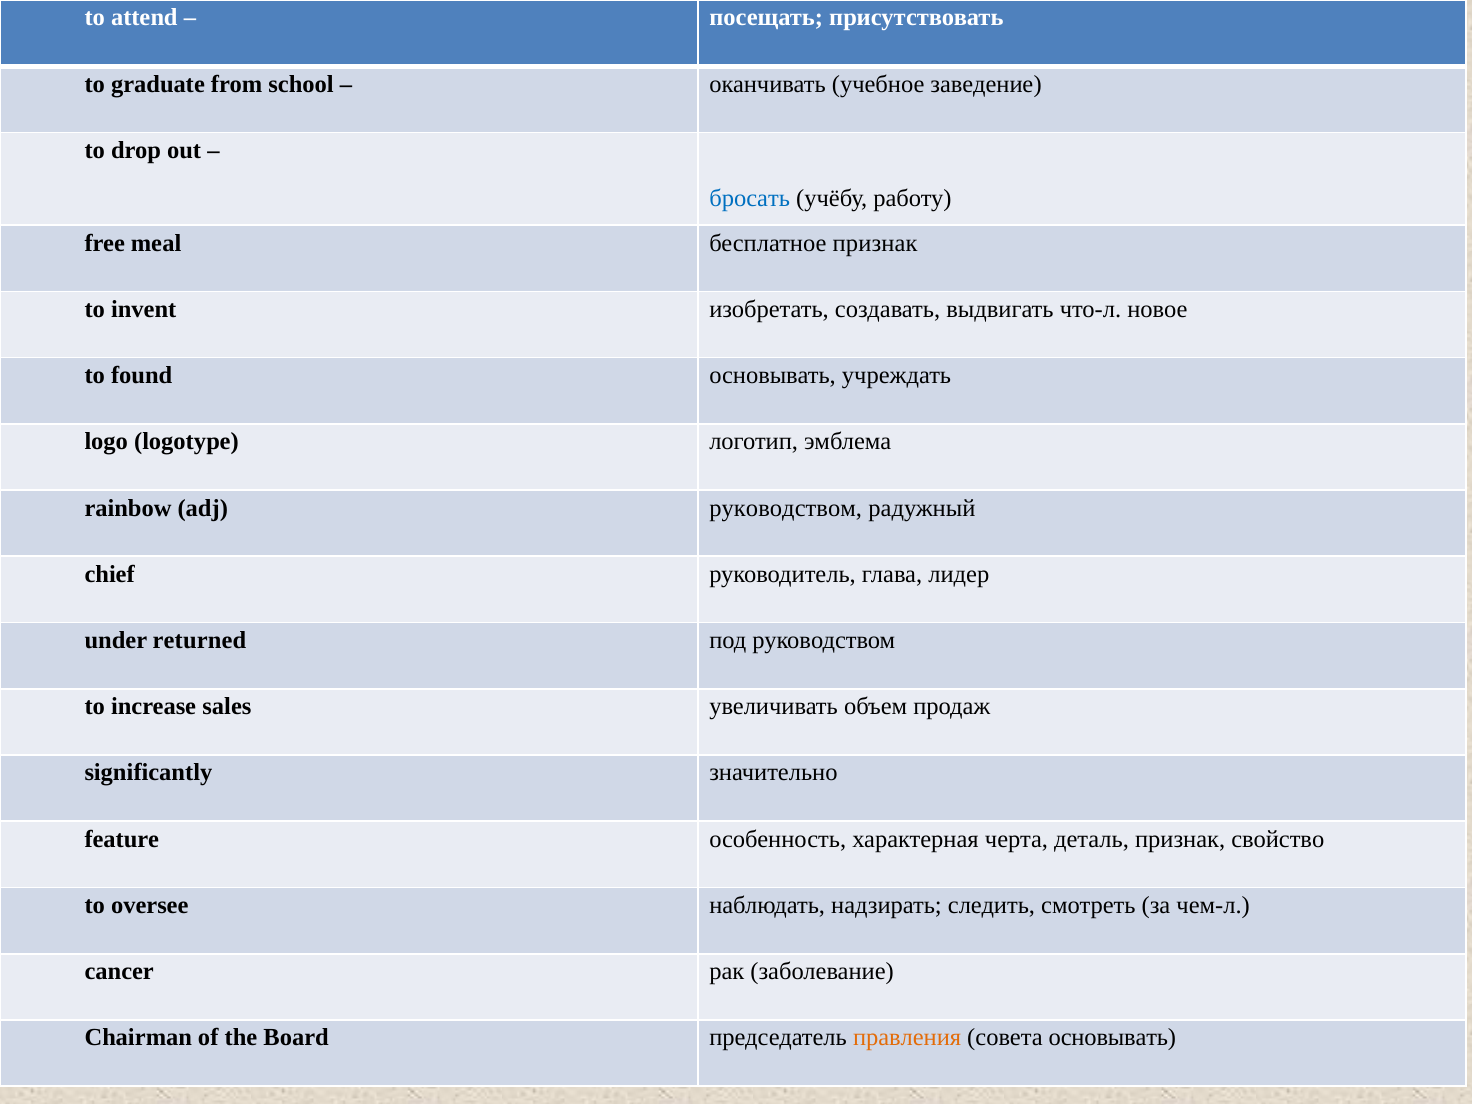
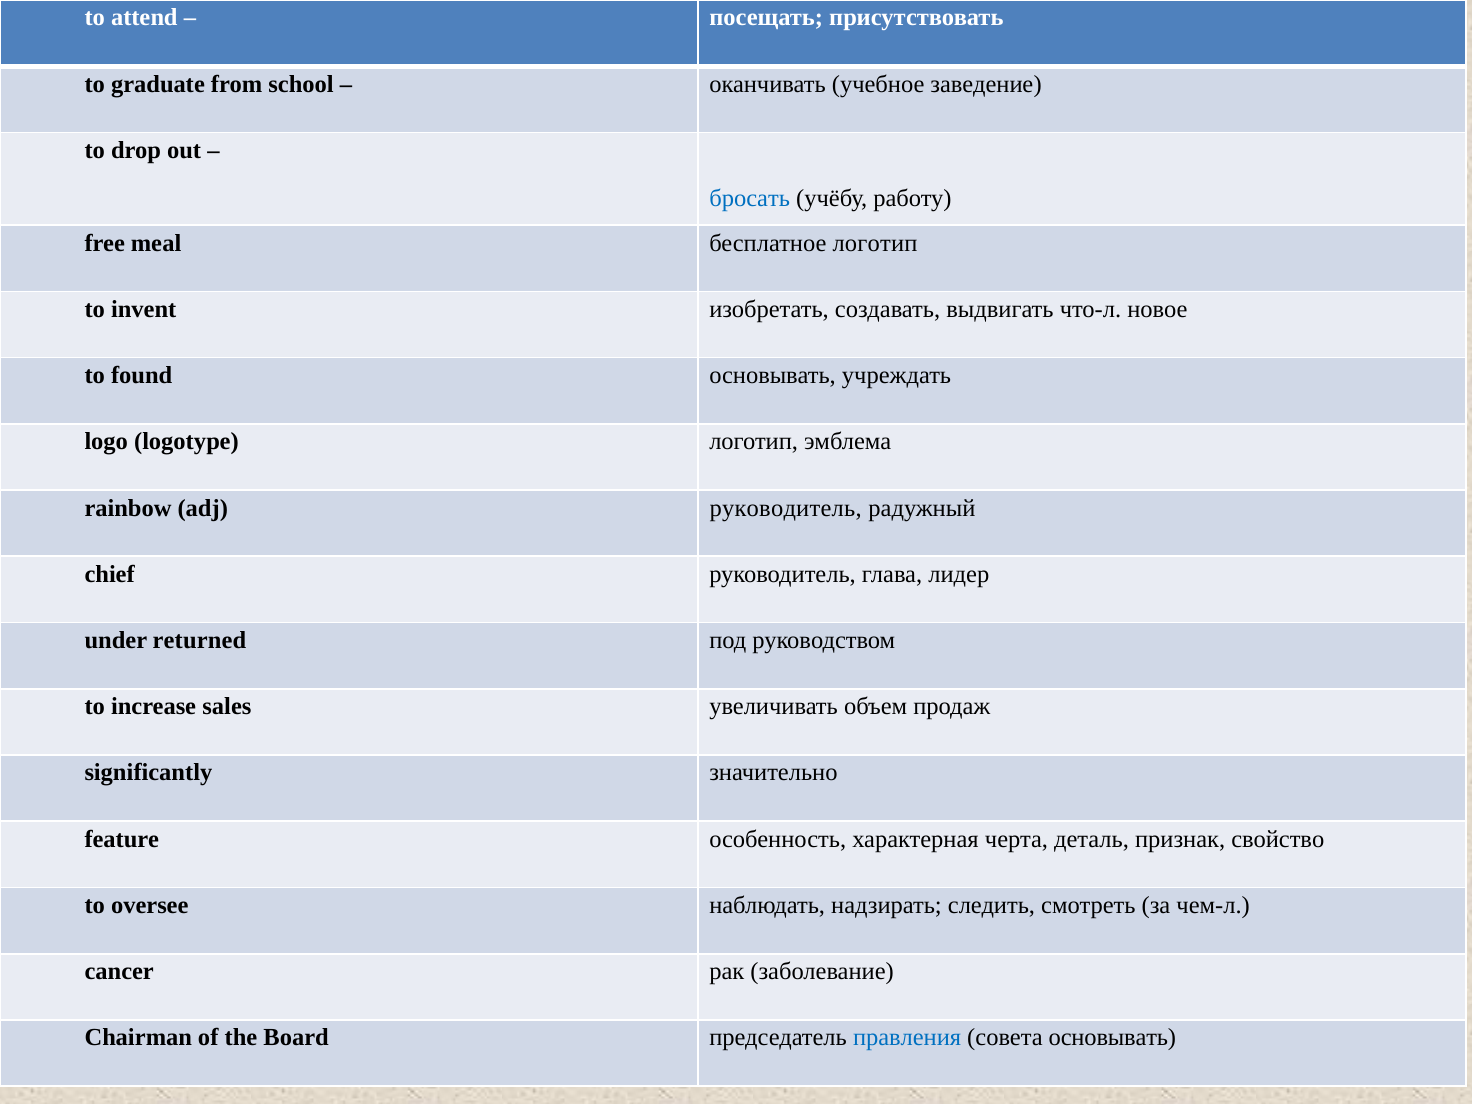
бесплатное признак: признак -> логотип (875, 243)
adj руководством: руководством -> руководитель (786, 508)
правления colour: orange -> blue (907, 1038)
